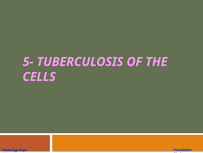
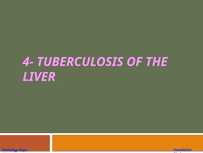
5-: 5- -> 4- (28, 62)
CELLS: CELLS -> LIVER (39, 76)
